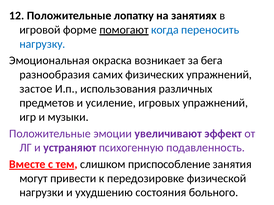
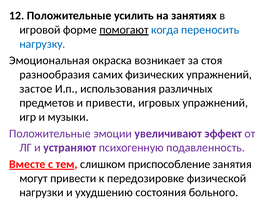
лопатку: лопатку -> усилить (134, 16)
бега: бега -> стоя (212, 61)
и усиление: усиление -> привести (111, 103)
